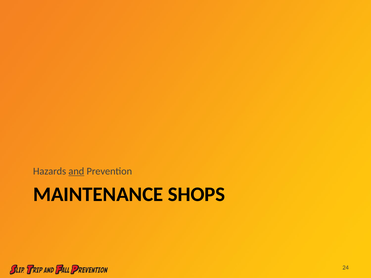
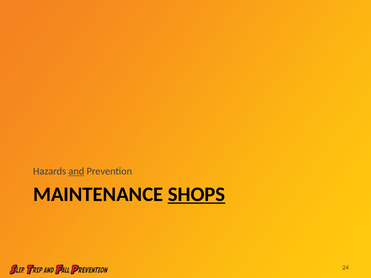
SHOPS underline: none -> present (197, 194)
